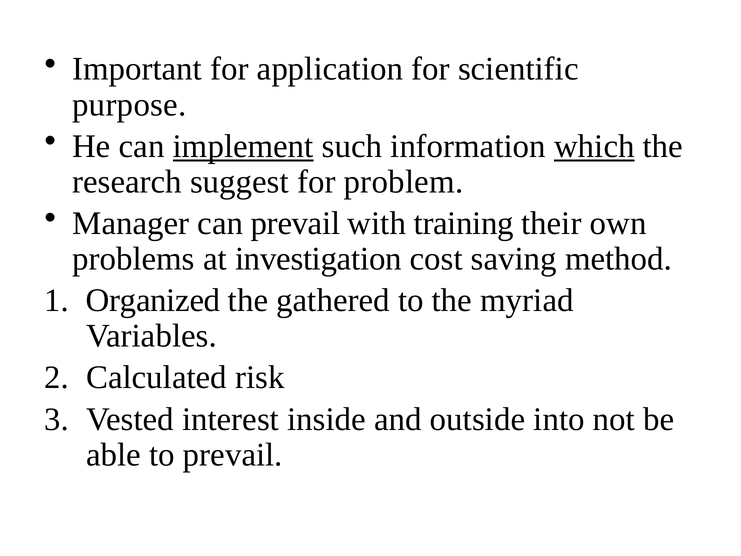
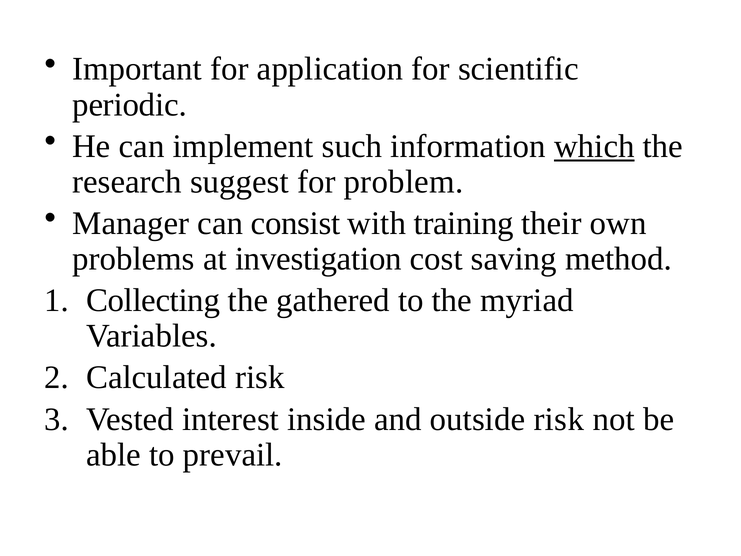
purpose: purpose -> periodic (130, 105)
implement underline: present -> none (243, 146)
can prevail: prevail -> consist (295, 223)
Organized: Organized -> Collecting (153, 300)
outside into: into -> risk (559, 419)
